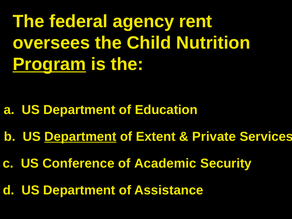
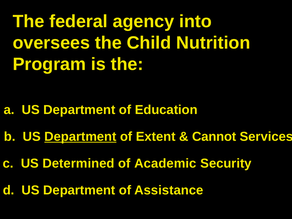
rent: rent -> into (195, 21)
Program underline: present -> none (49, 64)
Private: Private -> Cannot (214, 137)
Conference: Conference -> Determined (78, 163)
